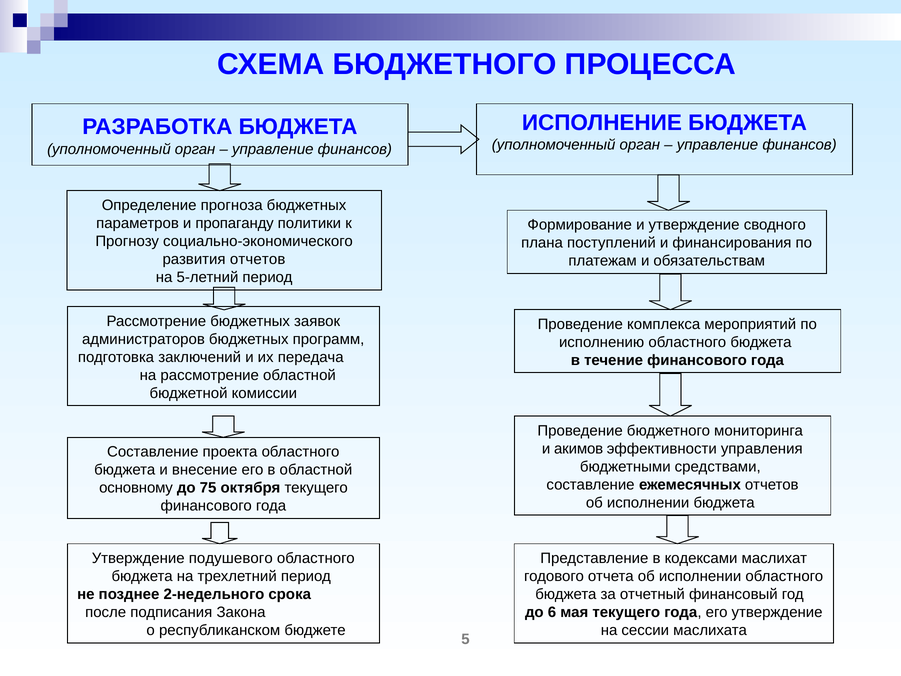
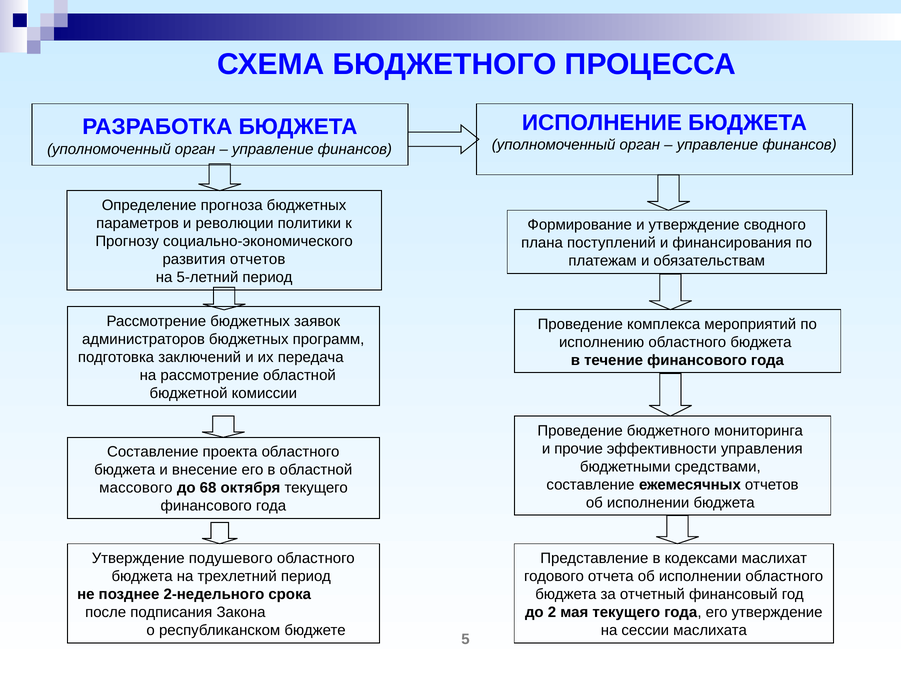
пропаганду: пропаганду -> революции (235, 223)
акимов: акимов -> прочие (579, 448)
основному: основному -> массового (136, 488)
75: 75 -> 68 (208, 488)
6: 6 -> 2 (552, 612)
